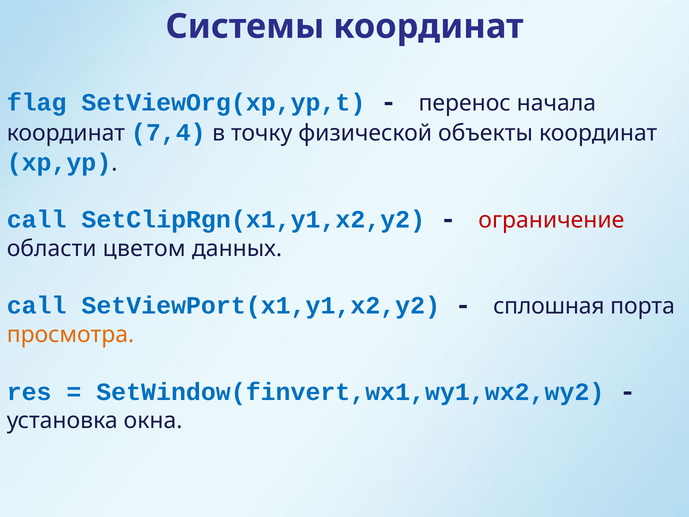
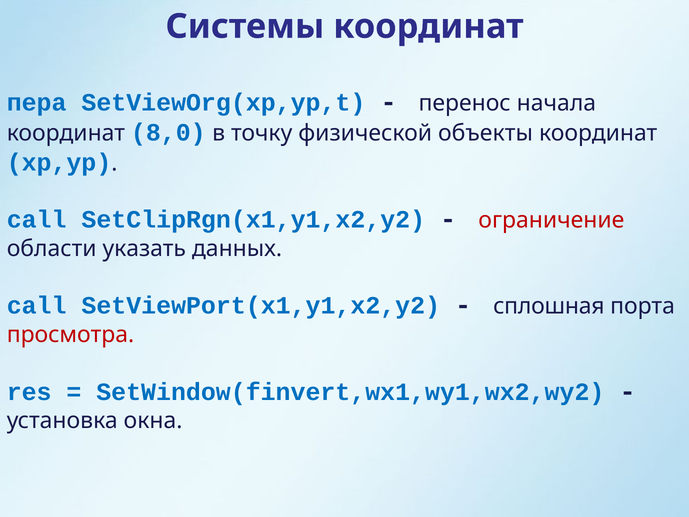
flag: flag -> пера (37, 102)
7,4: 7,4 -> 8,0 (168, 133)
цветом: цветом -> указать (144, 248)
просмотра colour: orange -> red (70, 335)
